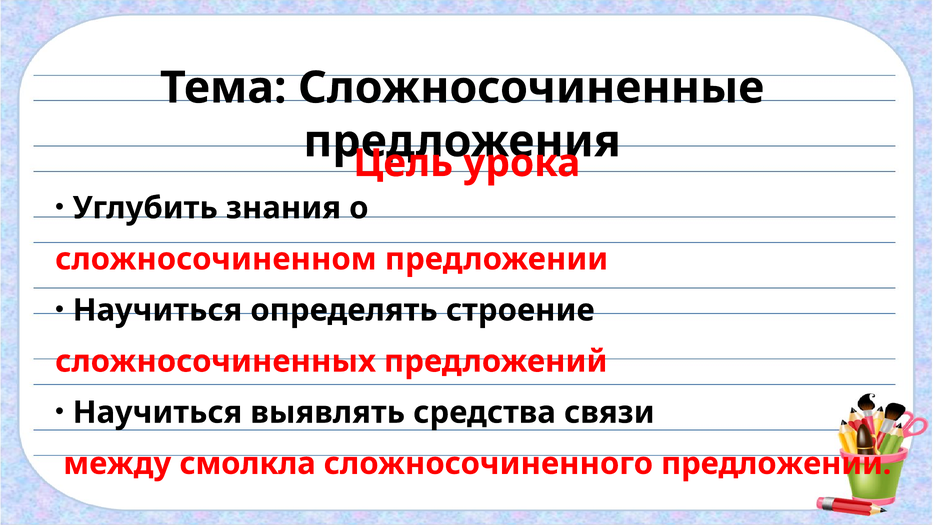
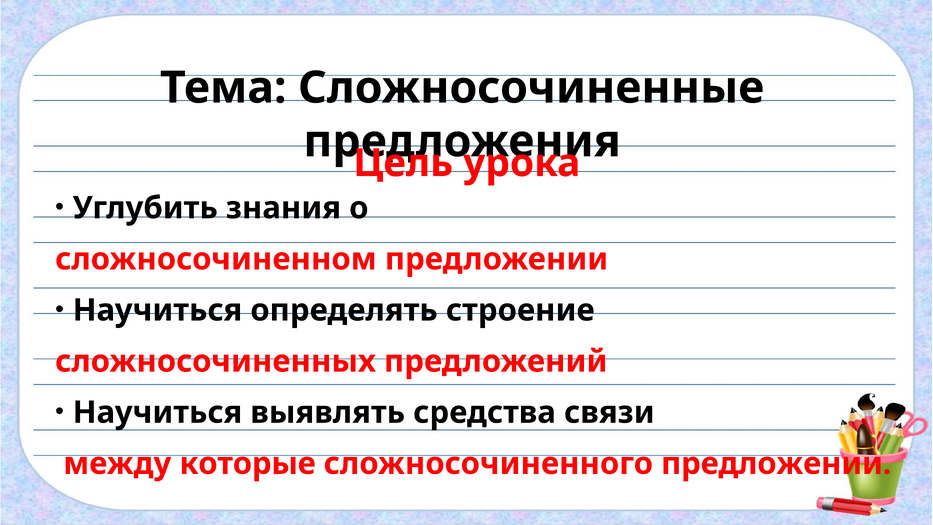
смолкла: смолкла -> которые (248, 463)
